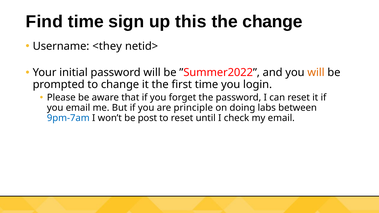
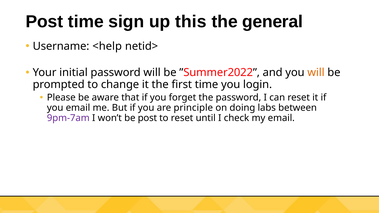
Find: Find -> Post (44, 22)
the change: change -> general (273, 22)
<they: <they -> <help (107, 46)
9pm-7am colour: blue -> purple (68, 118)
